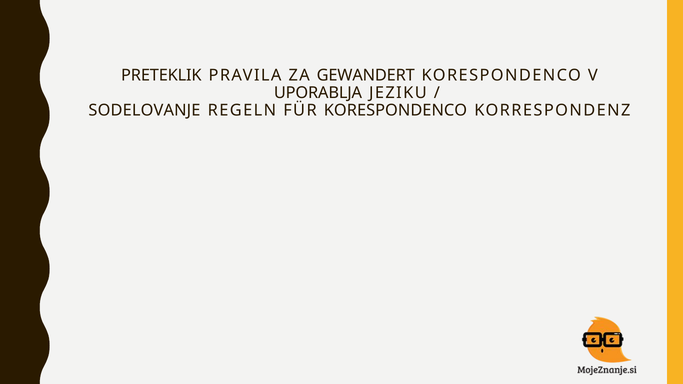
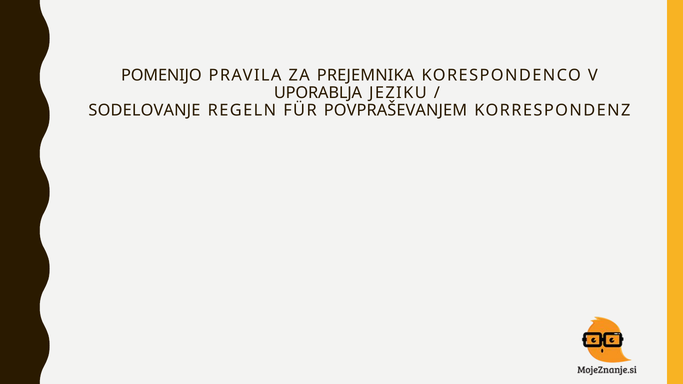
PRETEKLIK: PRETEKLIK -> POMENIJO (161, 75)
GEWANDERT: GEWANDERT -> PREJEMNIKA (366, 75)
FÜR KORESPONDENCO: KORESPONDENCO -> POVPRAŠEVANJEM (395, 111)
